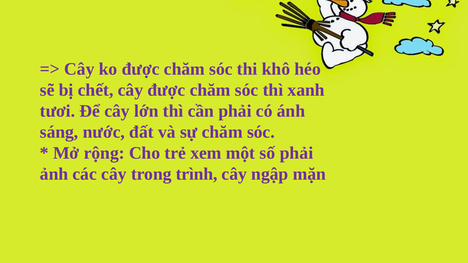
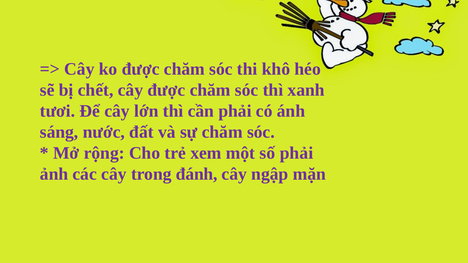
trình: trình -> đánh (197, 174)
